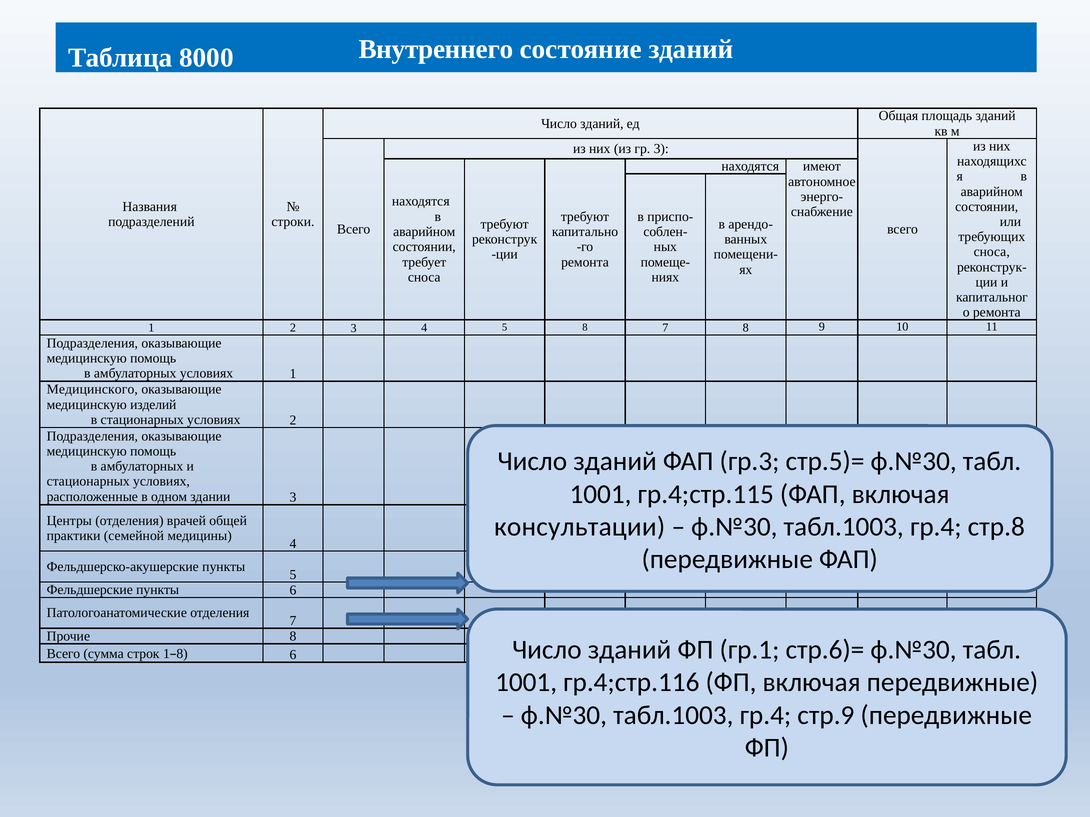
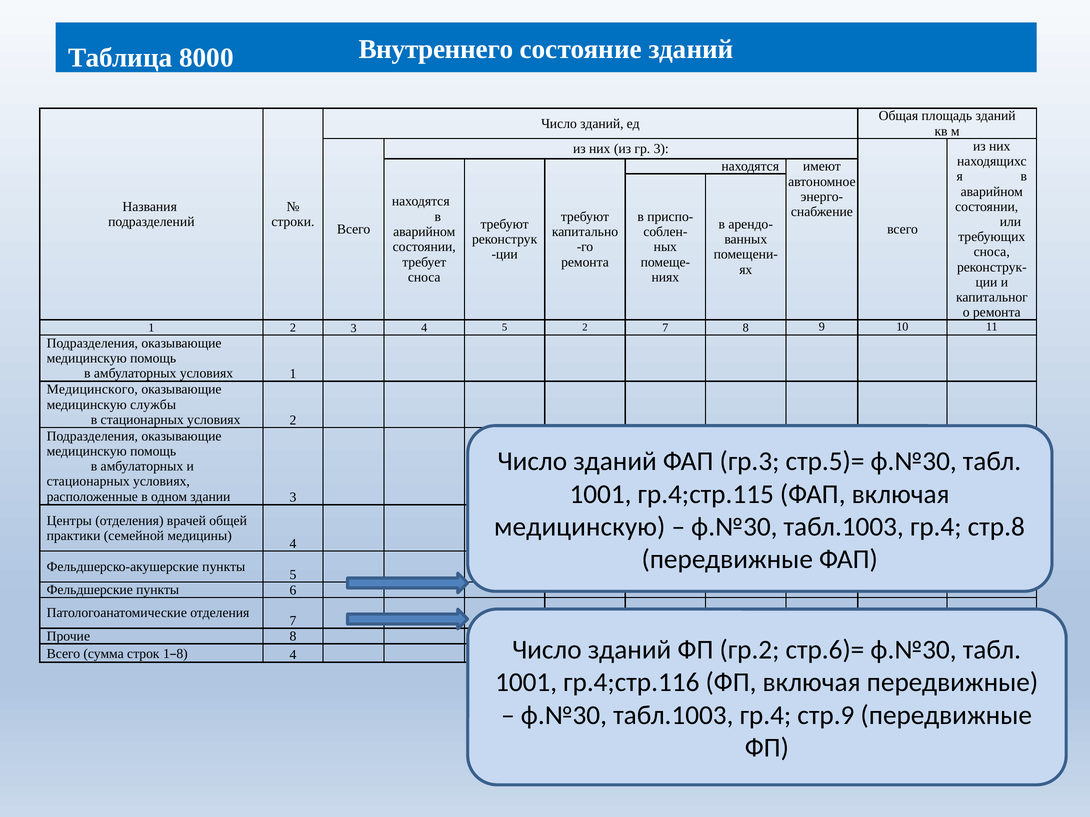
5 8: 8 -> 2 (585, 328)
изделий: изделий -> службы (153, 405)
консультации: консультации -> медицинскую (580, 527)
гр.1: гр.1 -> гр.2 (749, 650)
1–8 6: 6 -> 4 (293, 655)
